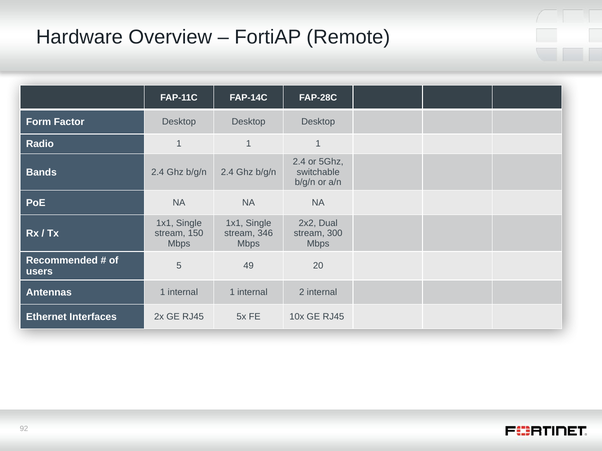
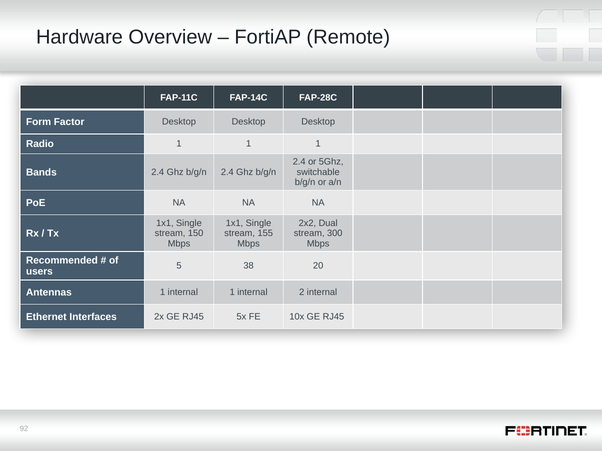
346: 346 -> 155 (265, 234)
49: 49 -> 38 (249, 266)
